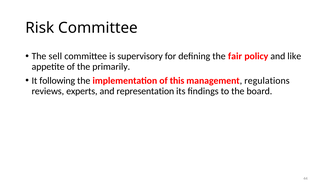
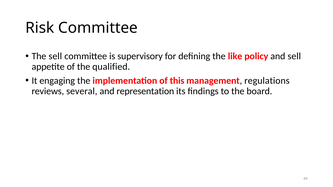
fair: fair -> like (235, 56)
and like: like -> sell (294, 56)
primarily: primarily -> qualified (111, 67)
following: following -> engaging (57, 81)
experts: experts -> several (82, 91)
